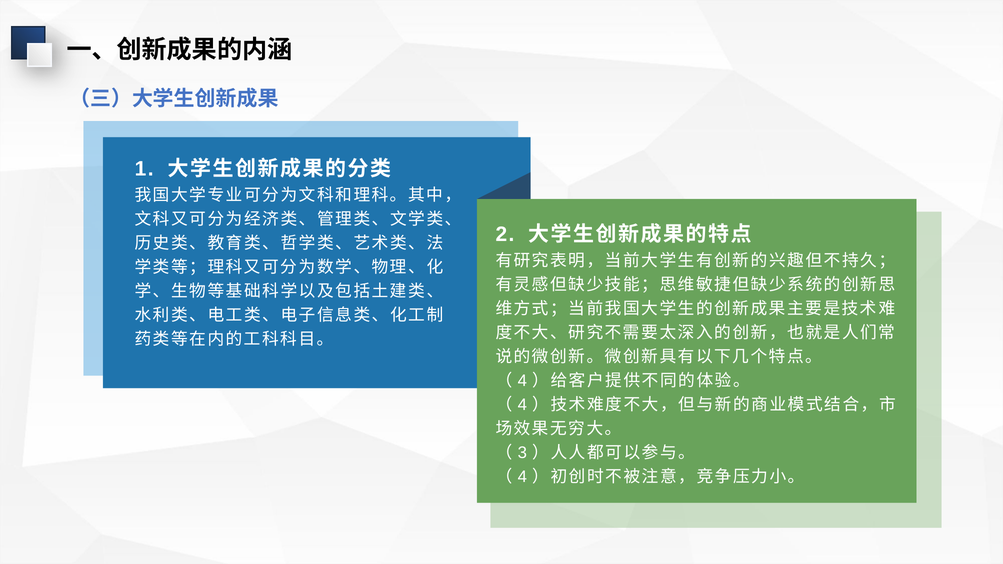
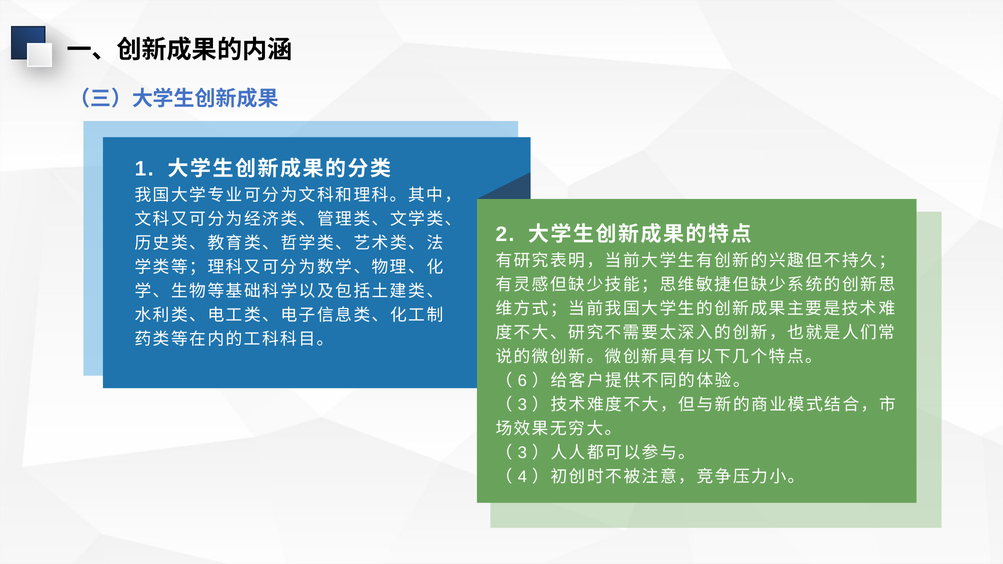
4: 4 -> 6 (522, 381)
4: 4 -> 3 (522, 405)
